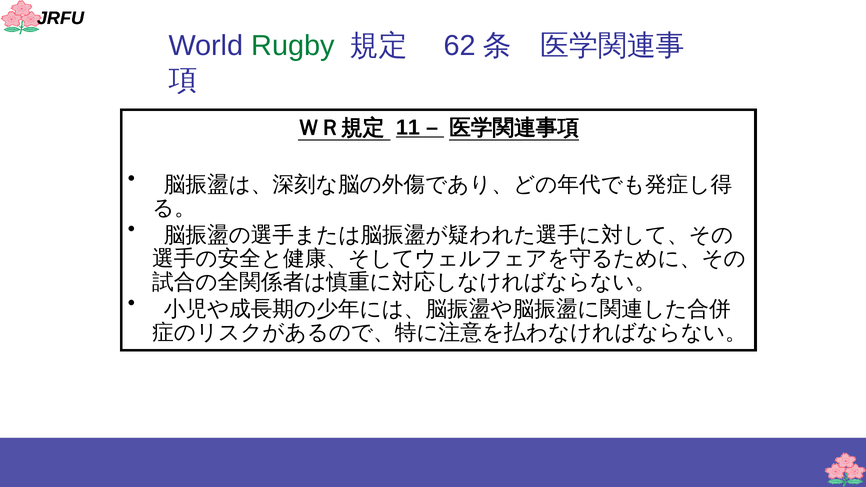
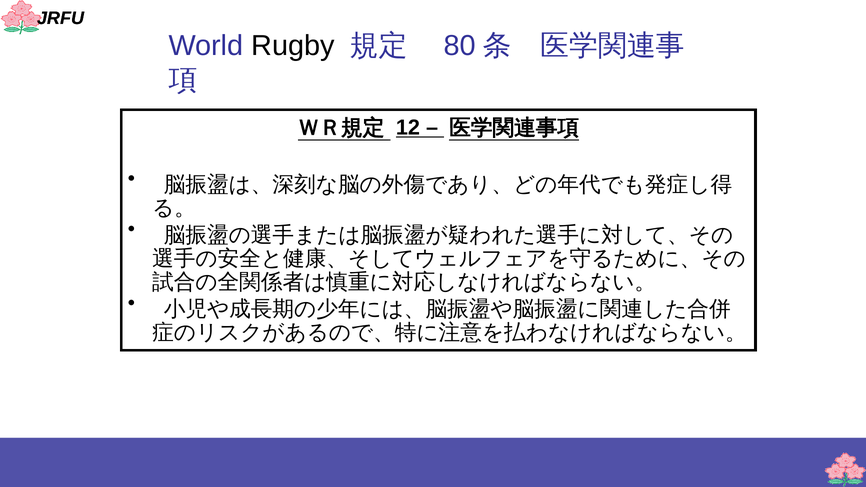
Rugby colour: green -> black (293, 46)
62: 62 -> 80 (460, 46)
11: 11 -> 12 (408, 128)
